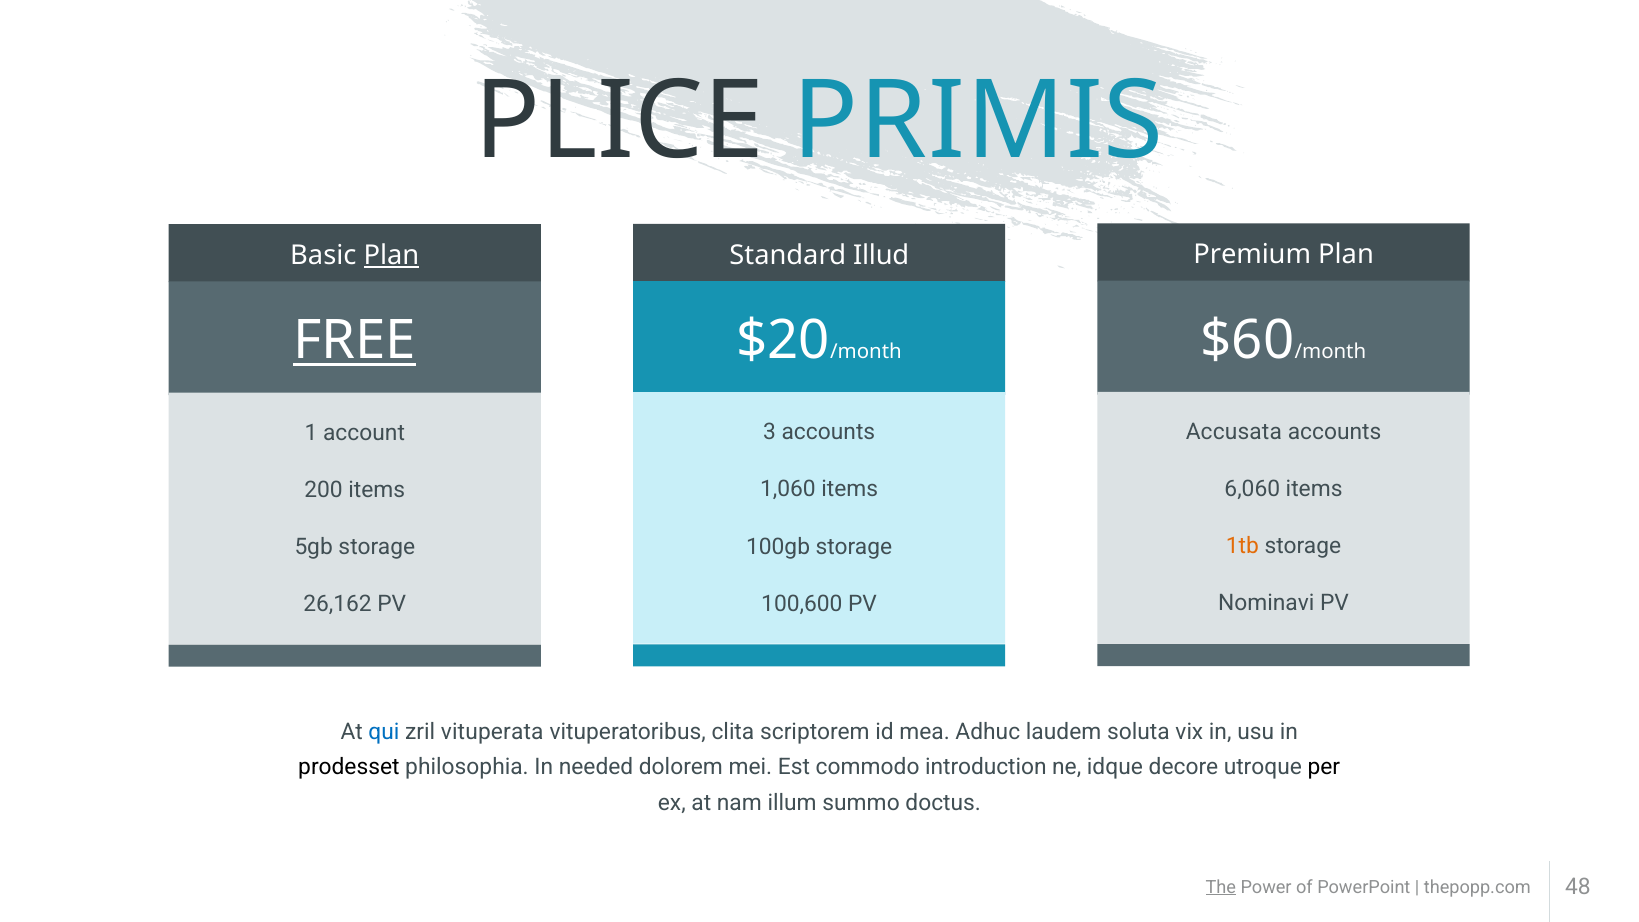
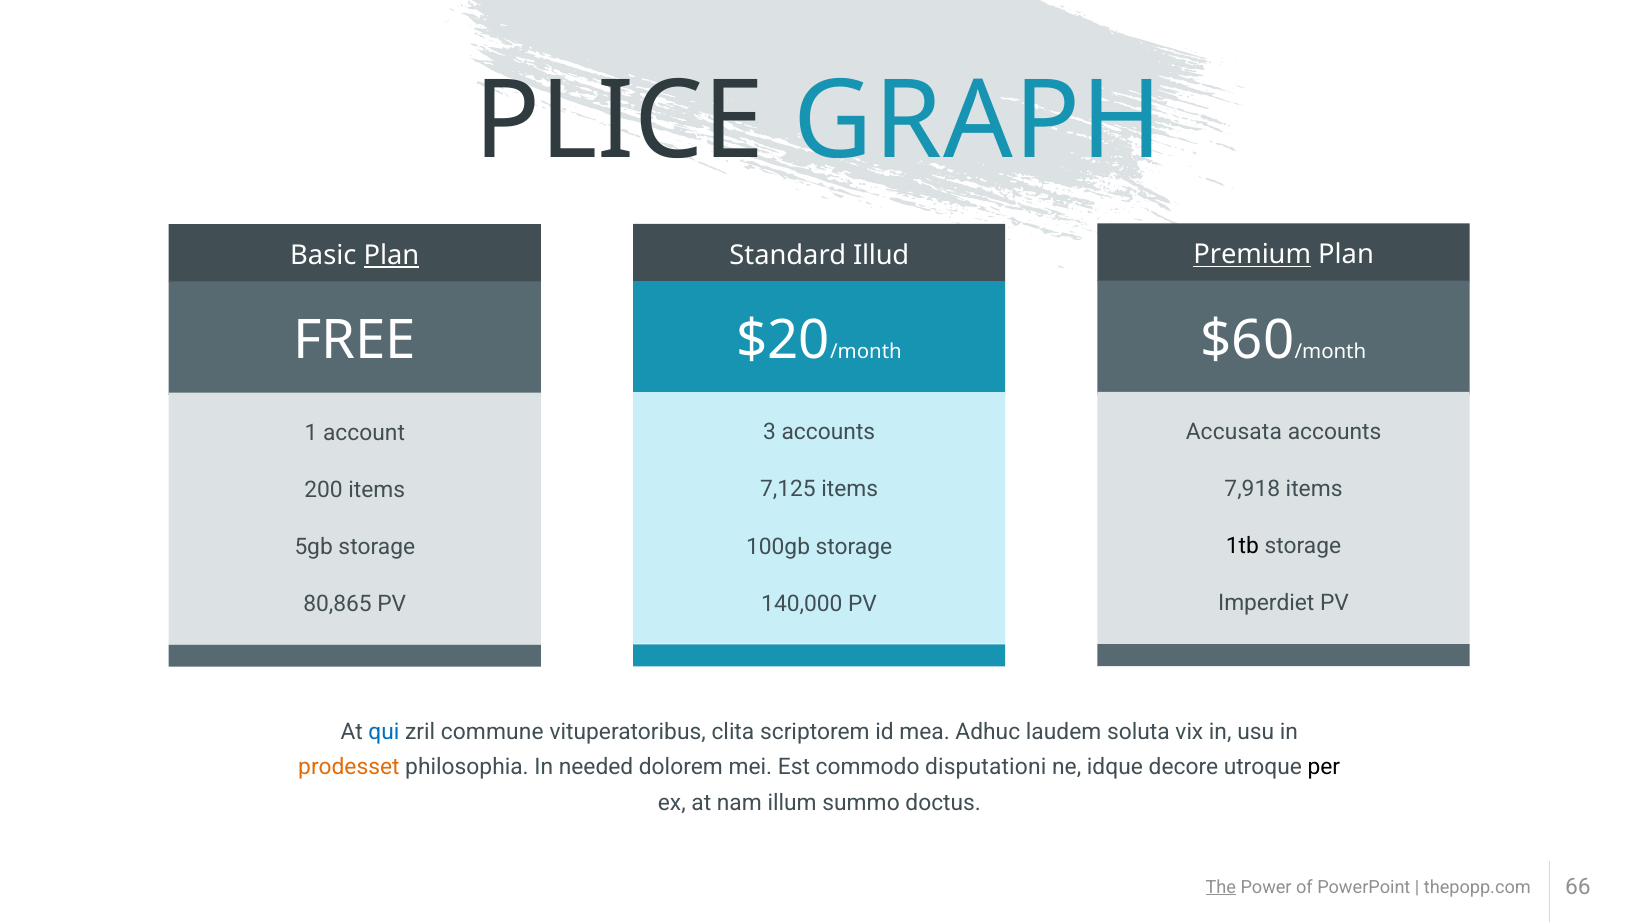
PRIMIS: PRIMIS -> GRAPH (978, 121)
Premium underline: none -> present (1252, 255)
FREE underline: present -> none (355, 341)
6,060: 6,060 -> 7,918 (1252, 489)
1,060: 1,060 -> 7,125 (788, 489)
1tb colour: orange -> black (1242, 546)
Nominavi: Nominavi -> Imperdiet (1266, 603)
100,600: 100,600 -> 140,000 (802, 604)
26,162: 26,162 -> 80,865 (338, 604)
vituperata: vituperata -> commune (492, 731)
prodesset colour: black -> orange (349, 767)
introduction: introduction -> disputationi (986, 767)
48: 48 -> 66 (1578, 887)
